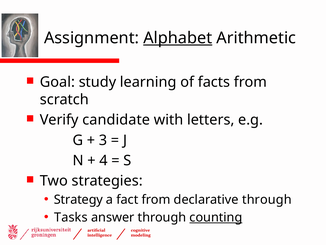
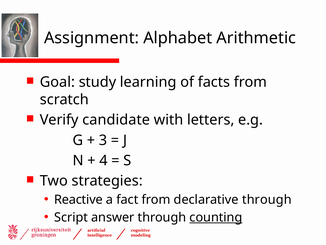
Alphabet underline: present -> none (178, 38)
Strategy: Strategy -> Reactive (78, 199)
Tasks: Tasks -> Script (71, 217)
